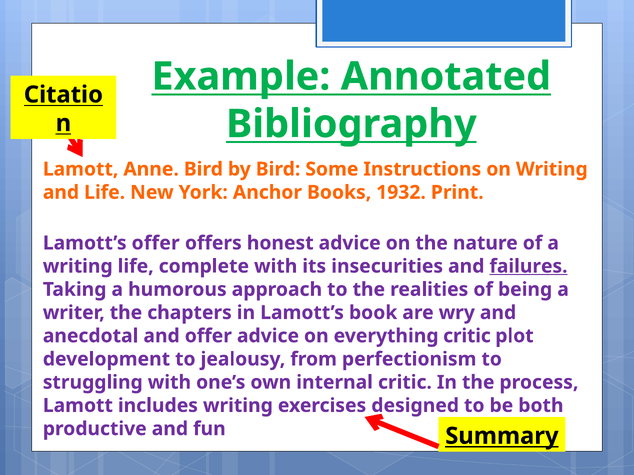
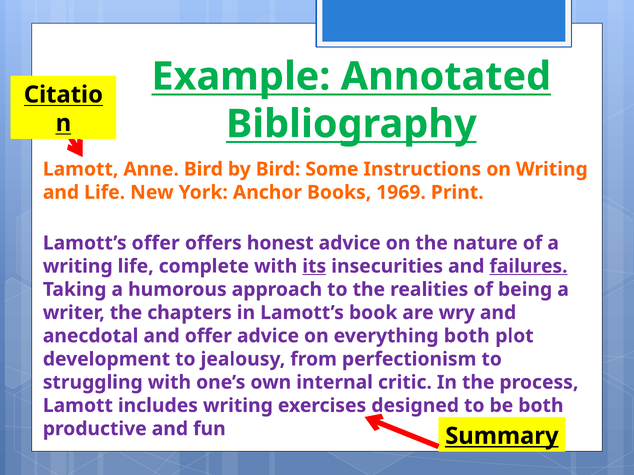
1932: 1932 -> 1969 (401, 193)
its underline: none -> present (314, 267)
everything critic: critic -> both (467, 336)
